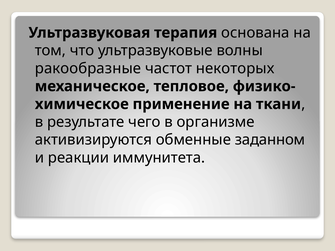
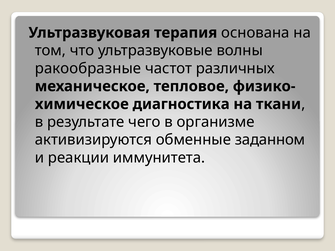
некоторых: некоторых -> различных (235, 68)
применение: применение -> диагностика (181, 104)
